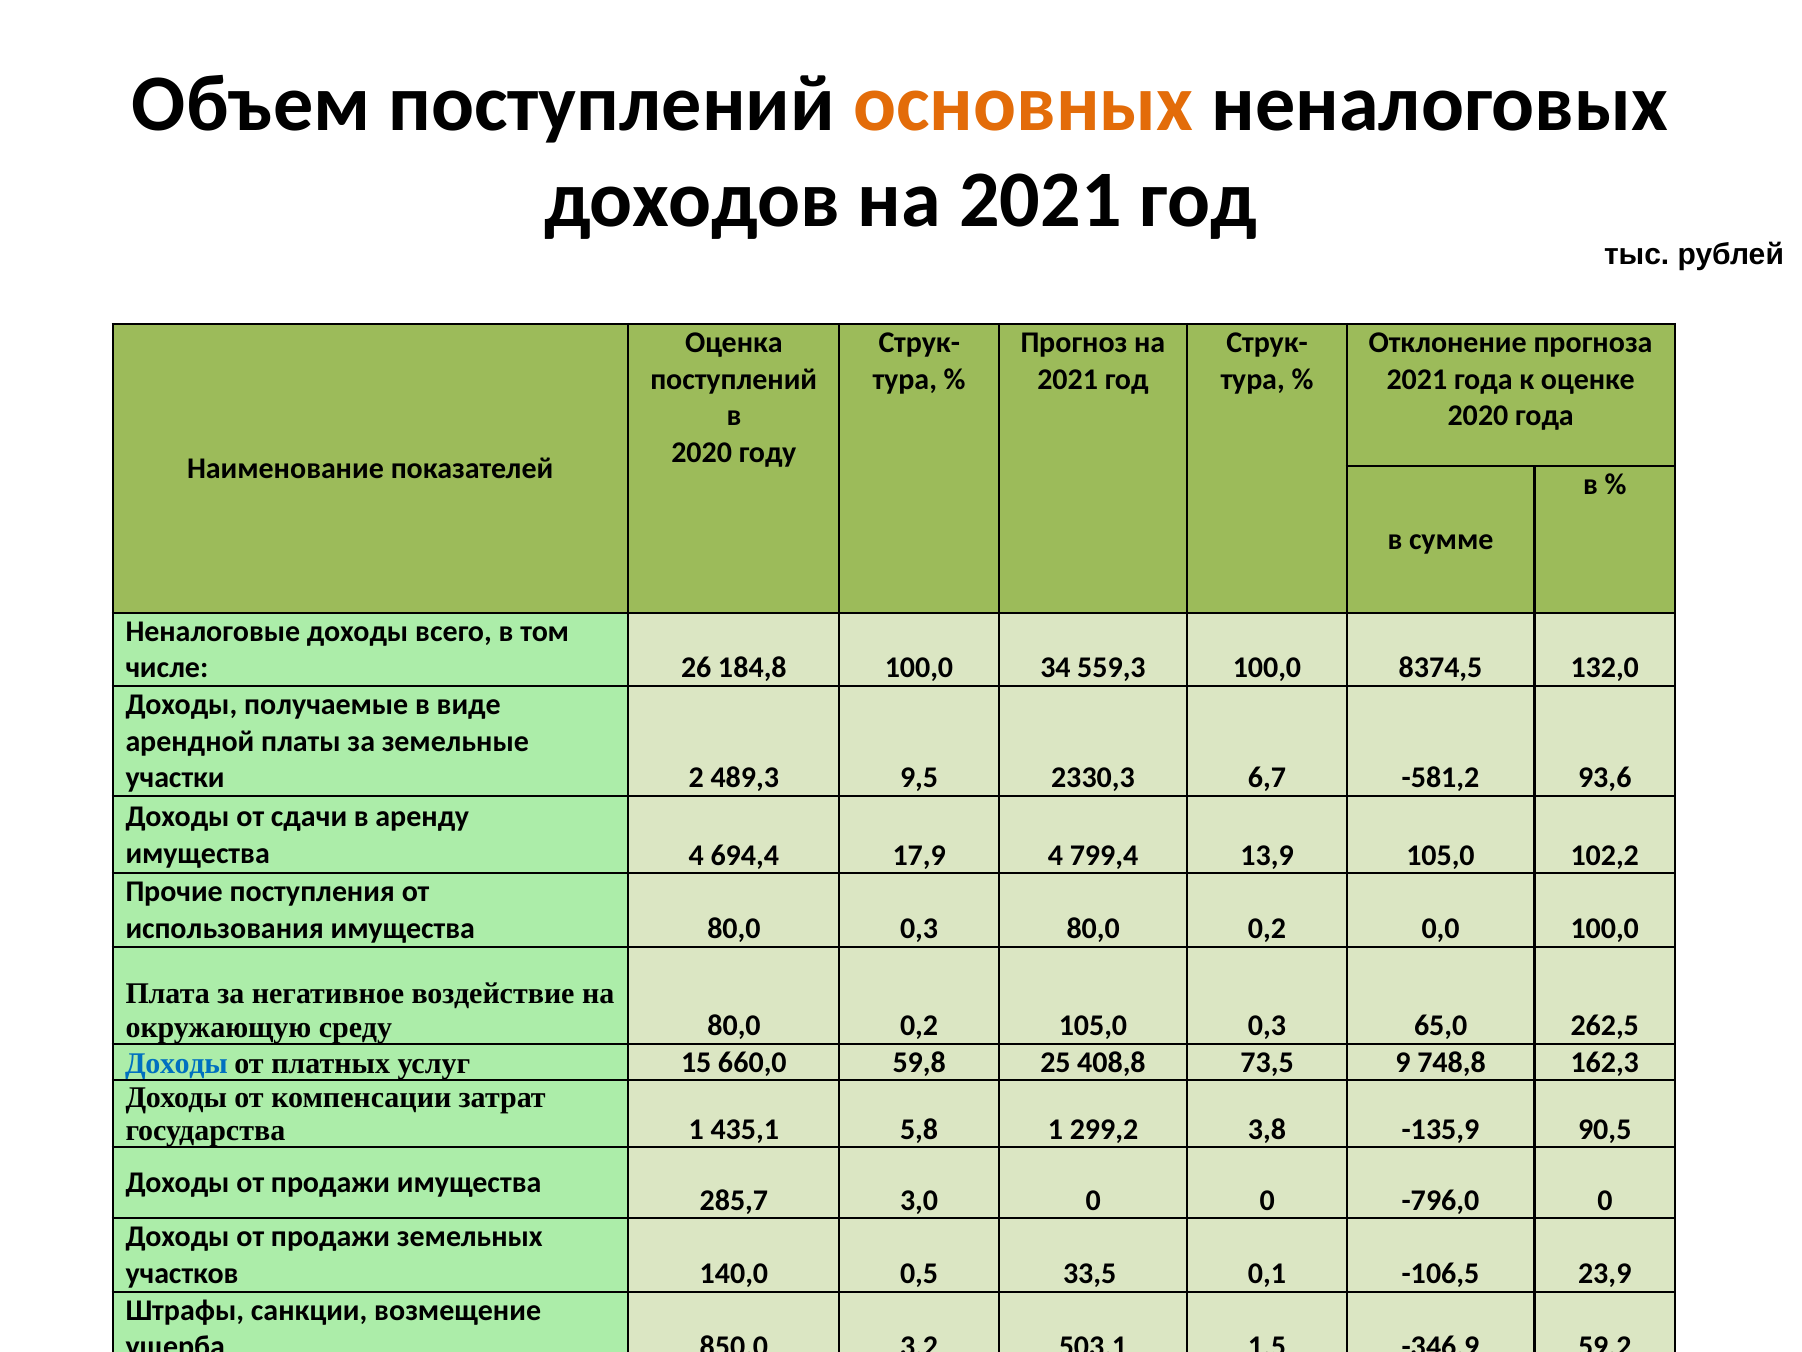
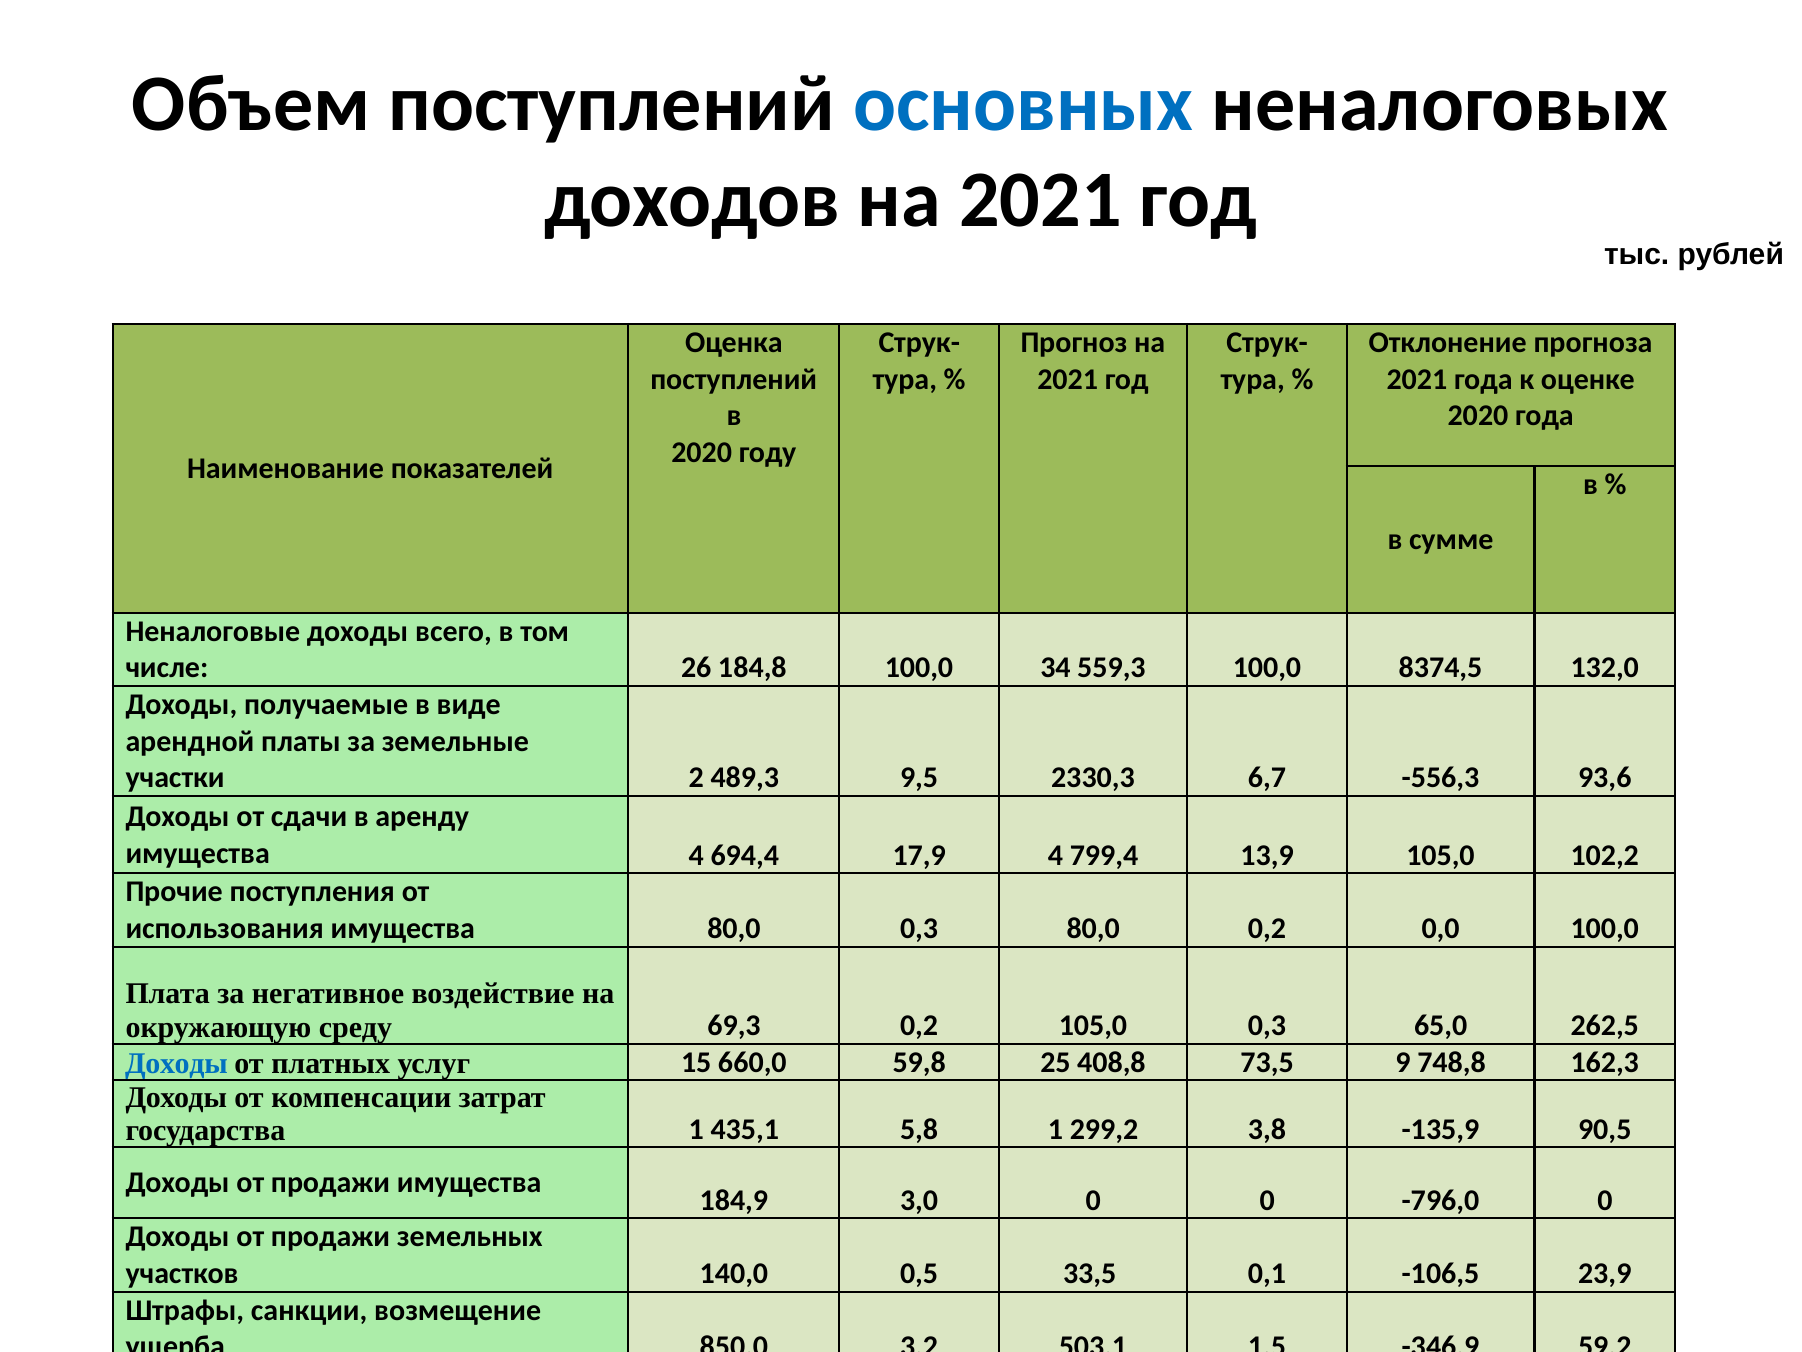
основных colour: orange -> blue (1023, 104)
-581,2: -581,2 -> -556,3 (1441, 778)
среду 80,0: 80,0 -> 69,3 (734, 1025)
285,7: 285,7 -> 184,9 (734, 1200)
